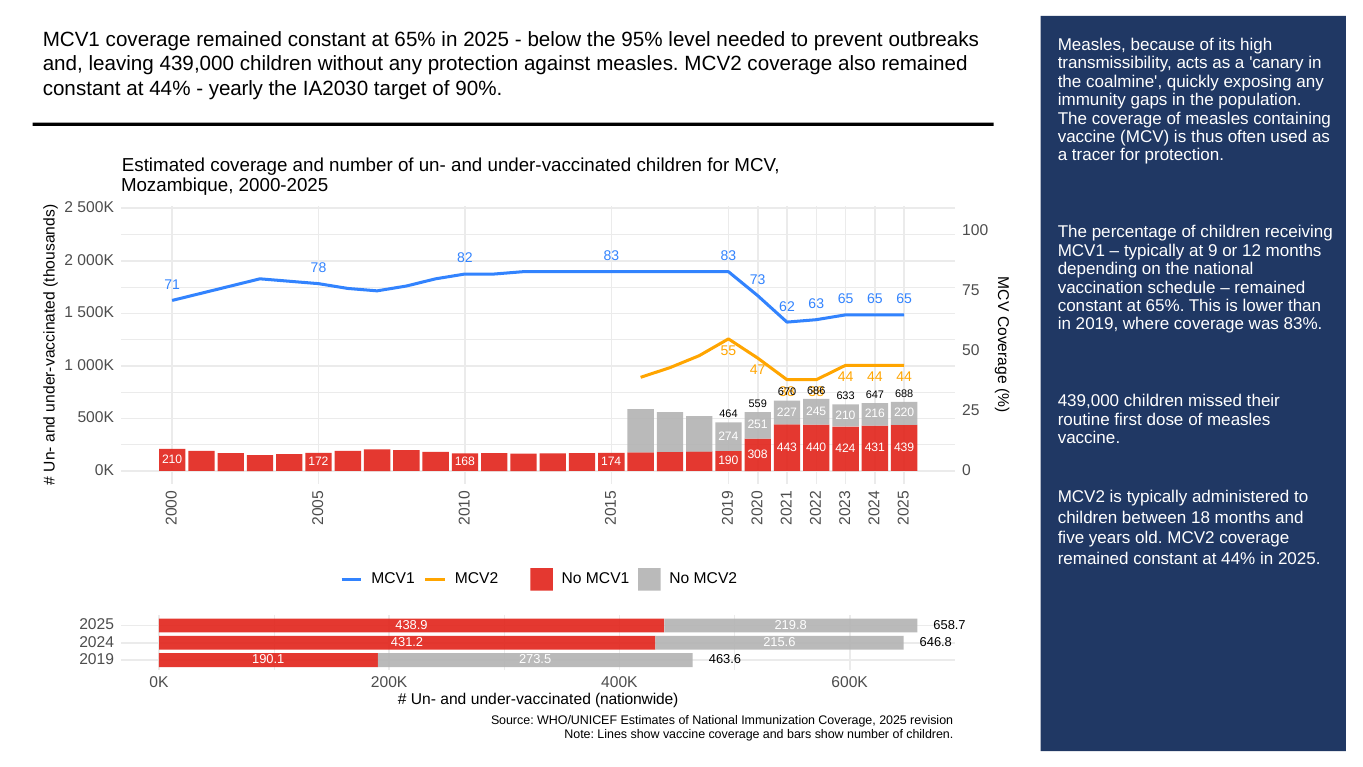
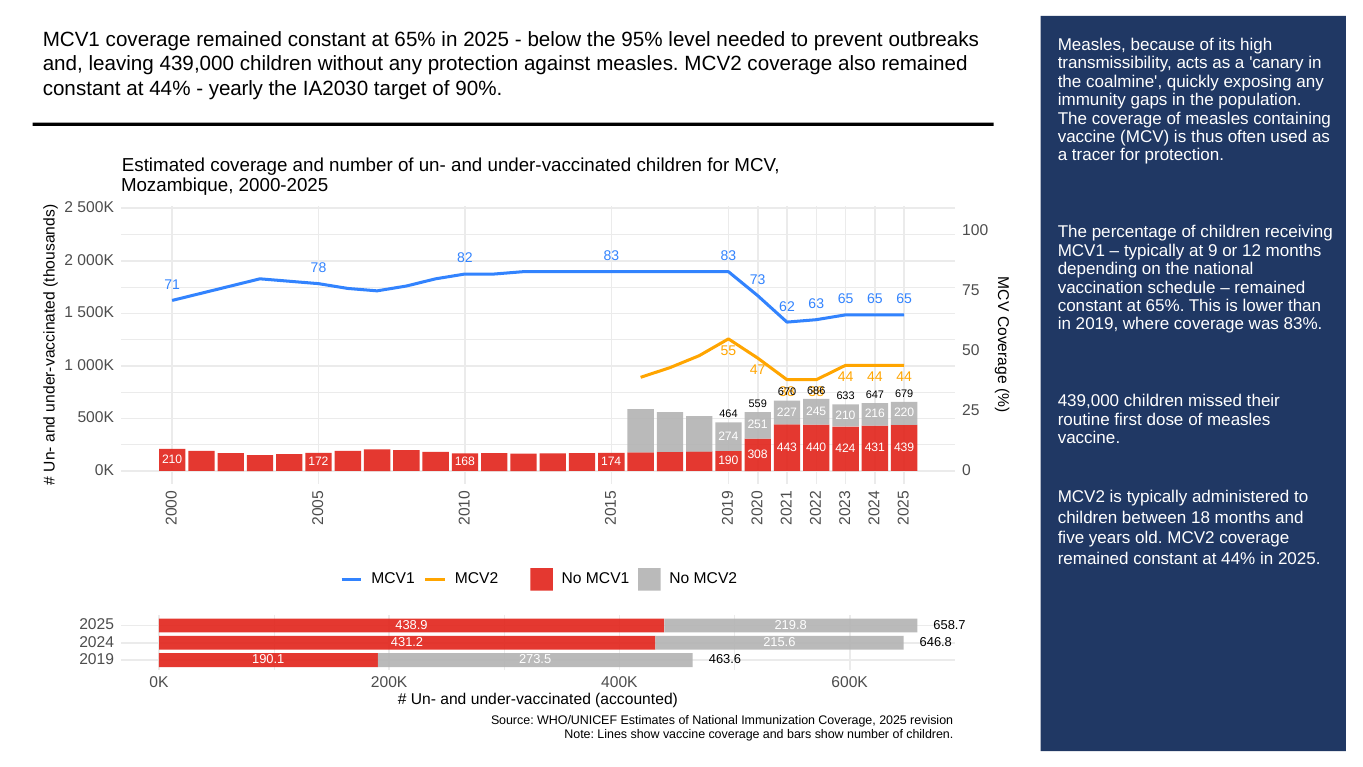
688: 688 -> 679 (904, 393)
nationwide: nationwide -> accounted (637, 699)
